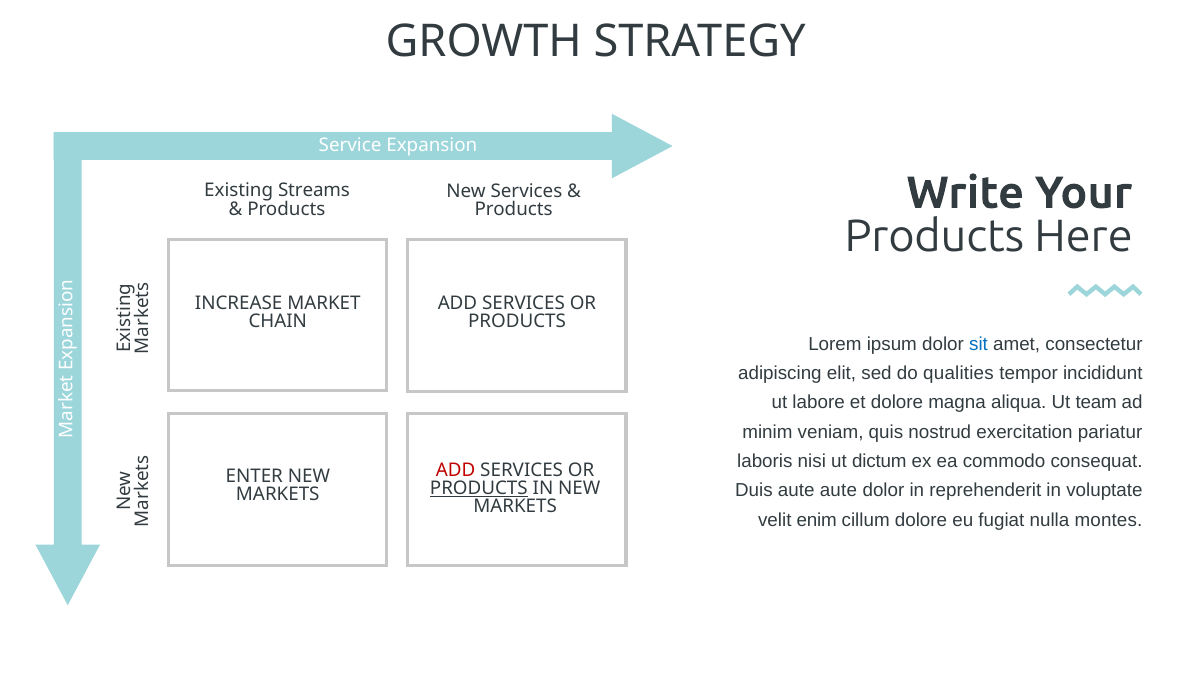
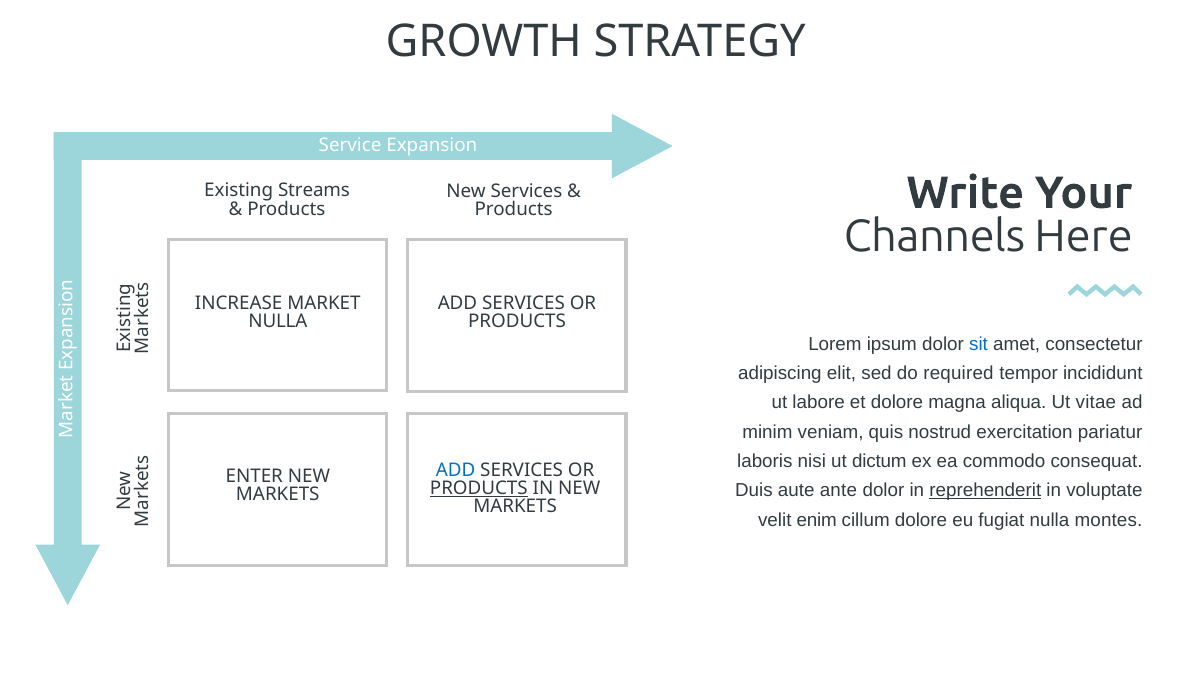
Products: Products -> Channels (935, 236)
CHAIN: CHAIN -> NULLA (278, 322)
qualities: qualities -> required (958, 373)
team: team -> vitae (1096, 403)
ADD colour: red -> blue (456, 470)
aute aute: aute -> ante (838, 491)
reprehenderit underline: none -> present (985, 491)
